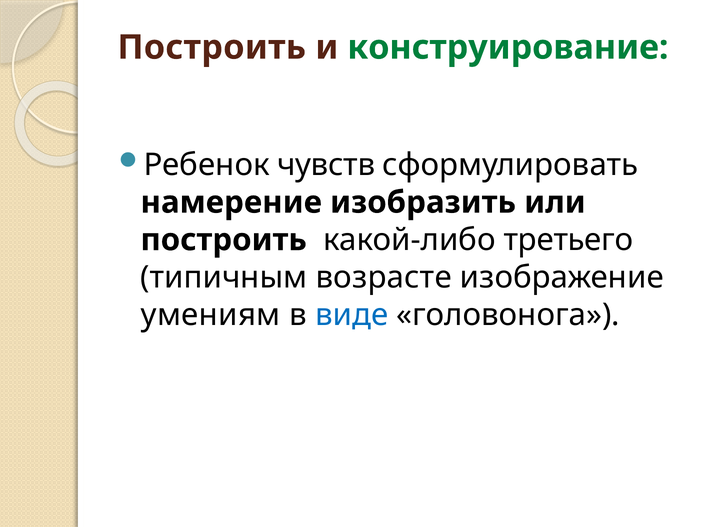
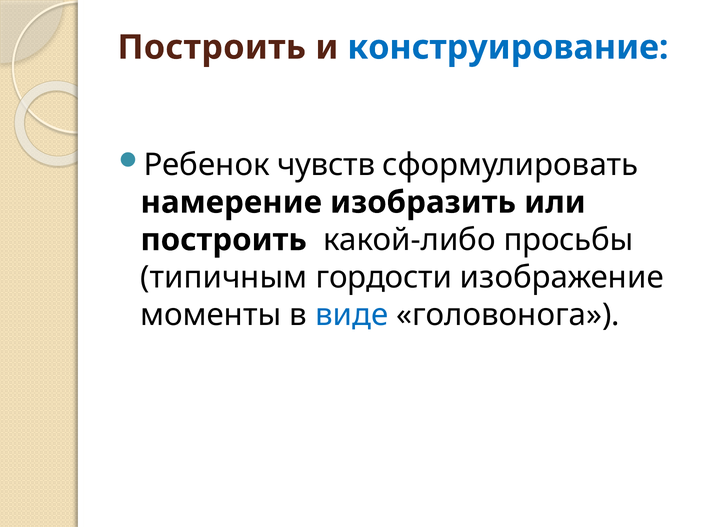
конструирование colour: green -> blue (508, 47)
третьего: третьего -> просьбы (569, 240)
возрасте: возрасте -> гордости (384, 278)
умениям: умениям -> моменты (211, 315)
